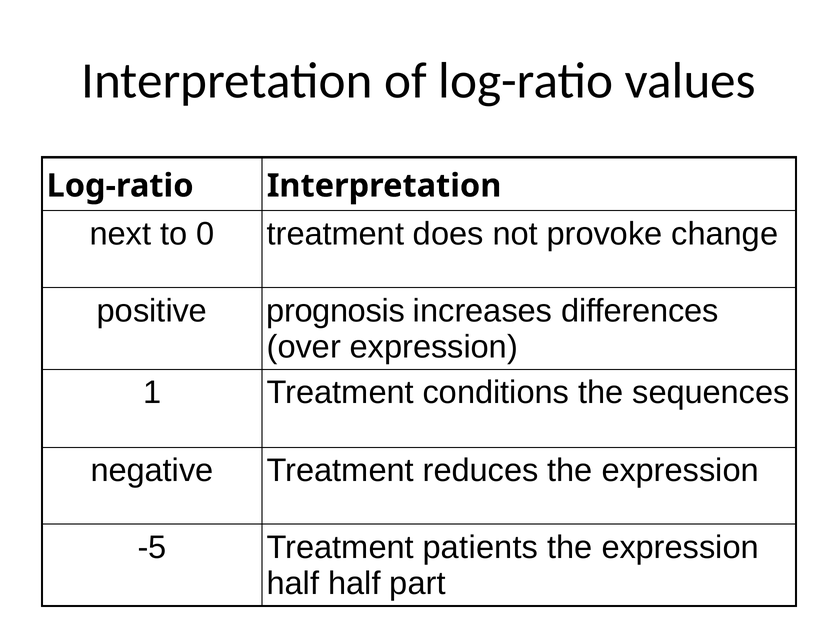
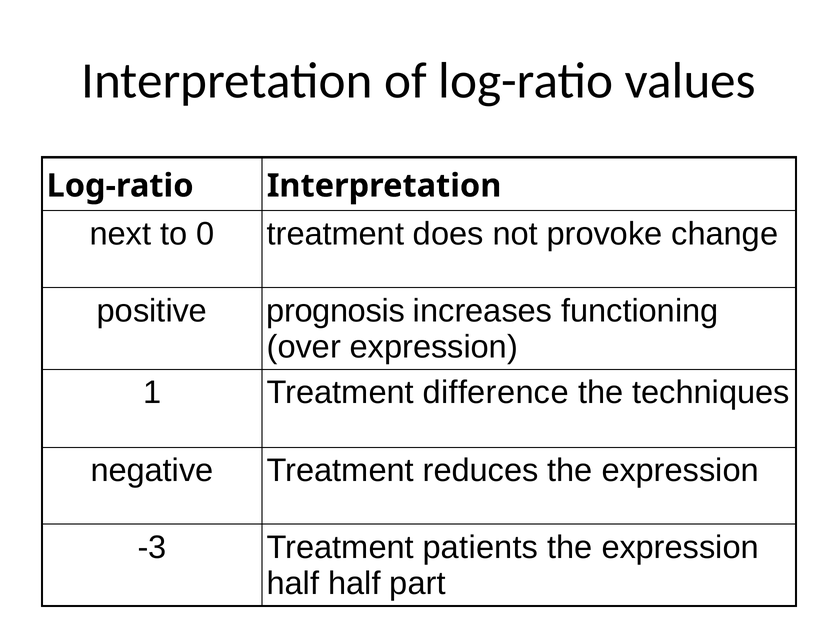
differences: differences -> functioning (640, 311)
conditions: conditions -> difference (496, 393)
sequences: sequences -> techniques (711, 393)
-5: -5 -> -3 (152, 548)
